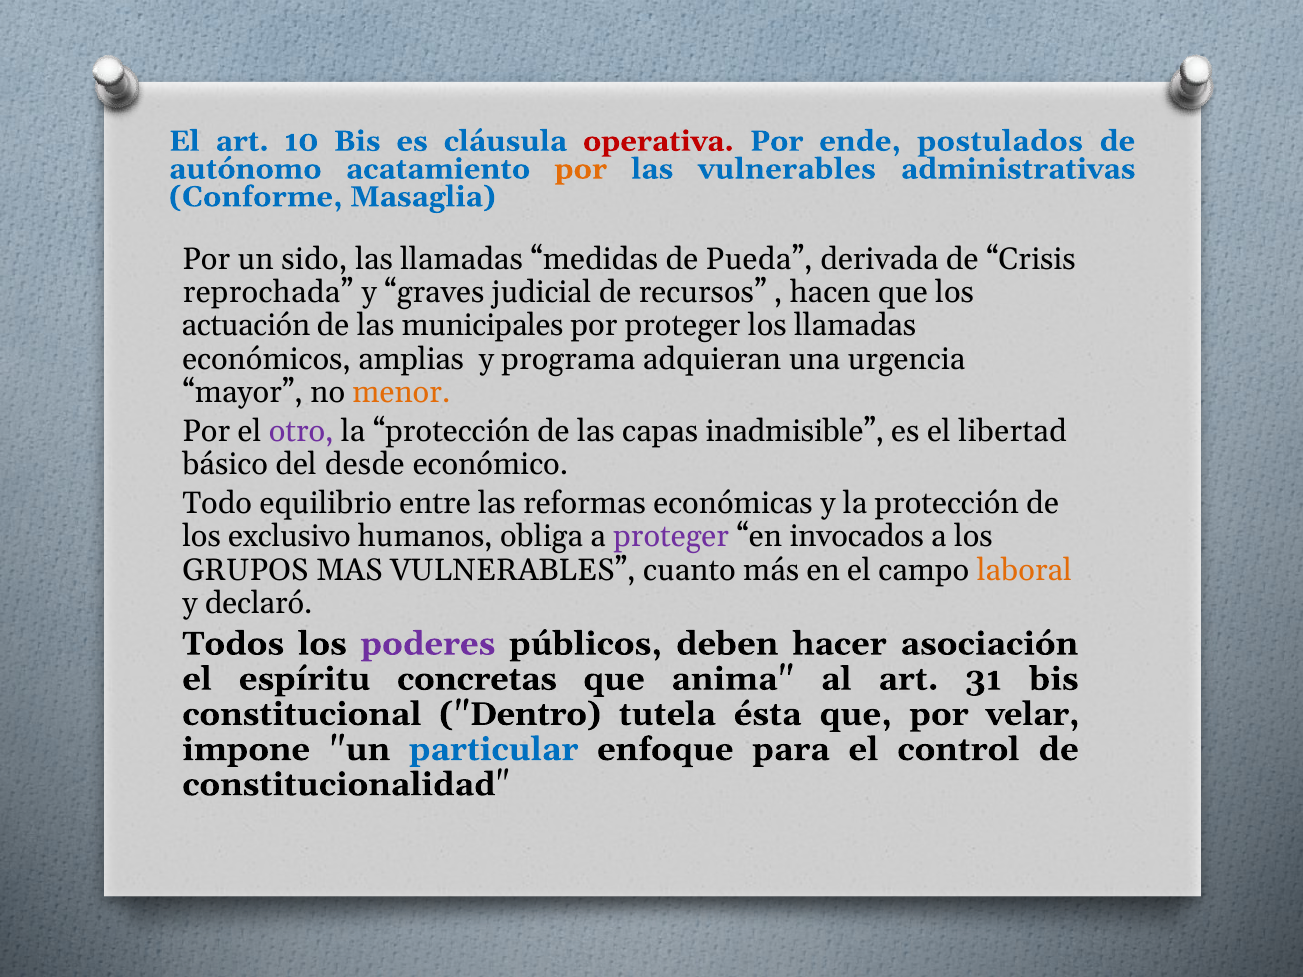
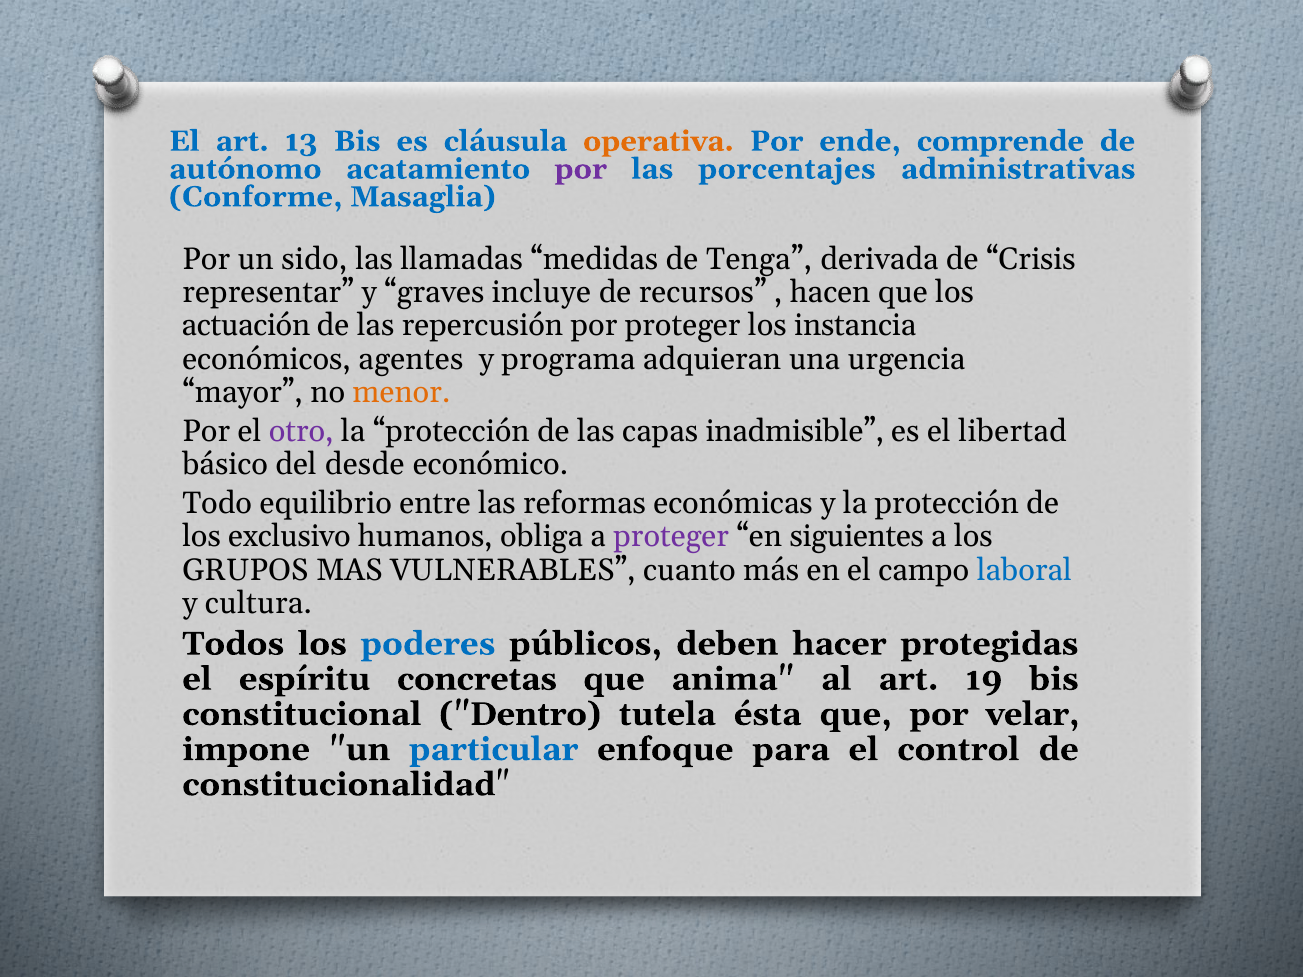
10: 10 -> 13 (301, 141)
operativa colour: red -> orange (658, 141)
postulados: postulados -> comprende (1000, 141)
por colour: orange -> purple (581, 169)
las vulnerables: vulnerables -> porcentajes (787, 169)
Pueda: Pueda -> Tenga (759, 259)
reprochada: reprochada -> representar (268, 292)
judicial: judicial -> incluye (541, 292)
municipales: municipales -> repercusión (482, 326)
los llamadas: llamadas -> instancia (855, 326)
amplias: amplias -> agentes (411, 359)
invocados: invocados -> siguientes (857, 537)
laboral colour: orange -> blue (1024, 570)
declaró: declaró -> cultura (258, 603)
poderes colour: purple -> blue (428, 644)
asociación: asociación -> protegidas (989, 644)
31: 31 -> 19 (984, 679)
